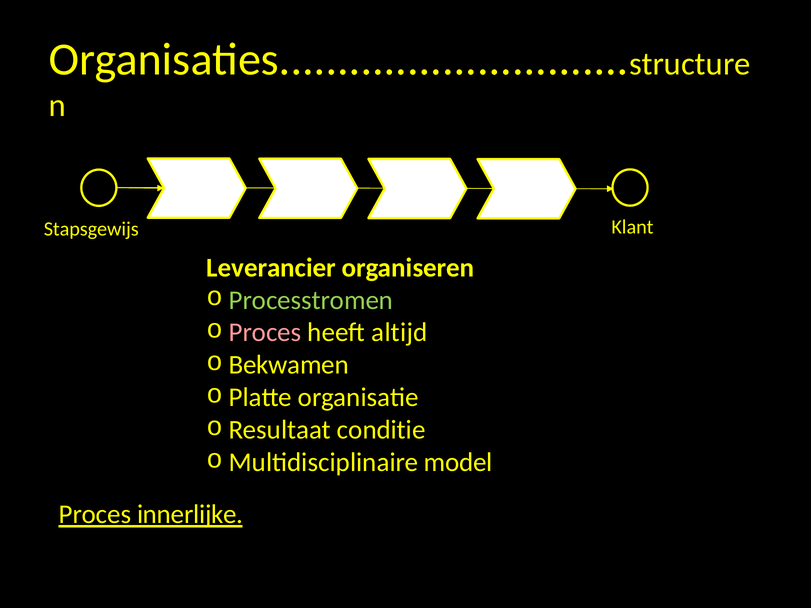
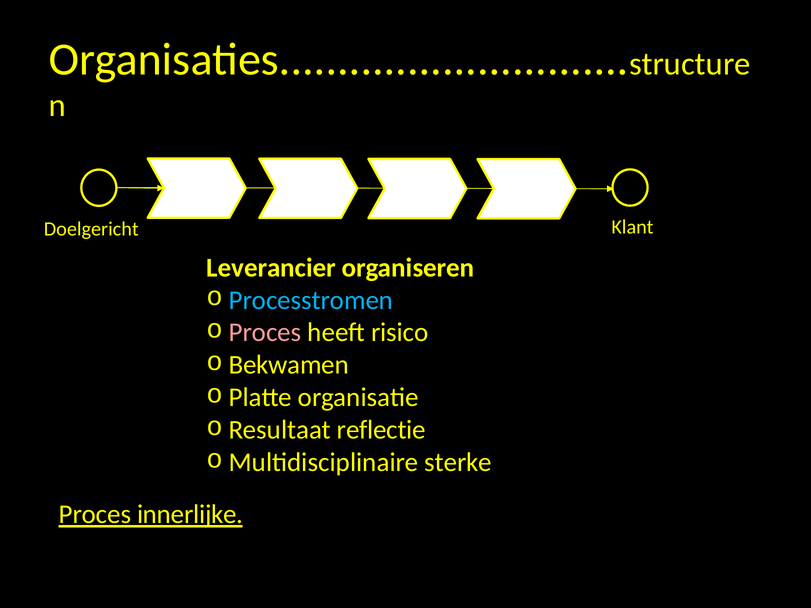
Stapsgewijs: Stapsgewijs -> Doelgericht (91, 229)
Processtromen colour: light green -> light blue (311, 300)
altijd: altijd -> risico (400, 333)
conditie: conditie -> reflectie (381, 430)
model: model -> sterke (458, 462)
